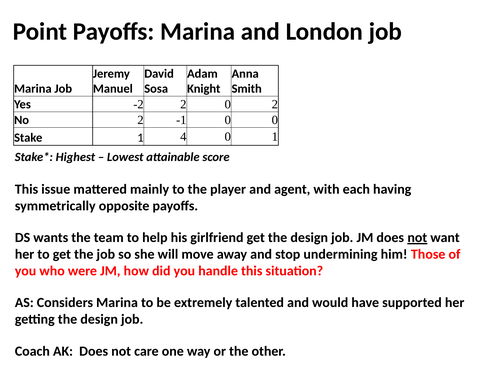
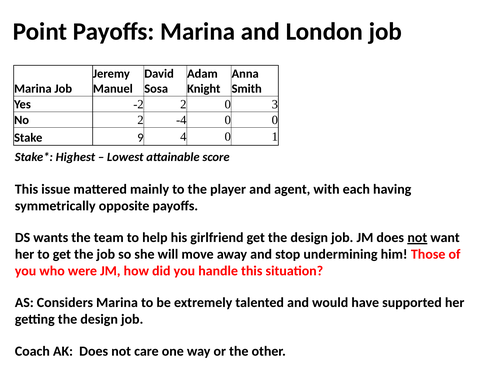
0 2: 2 -> 3 (275, 105)
-1: -1 -> -4 (181, 120)
Stake 1: 1 -> 9 (140, 138)
